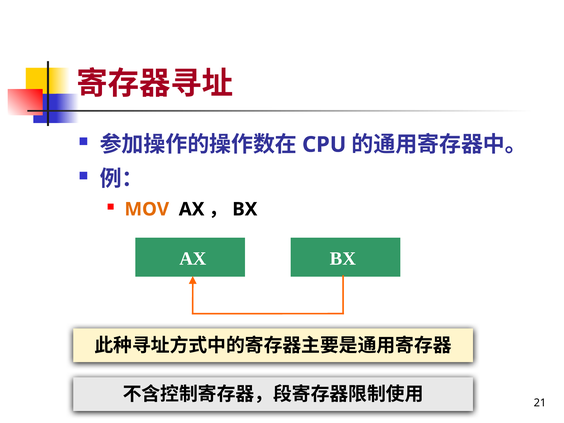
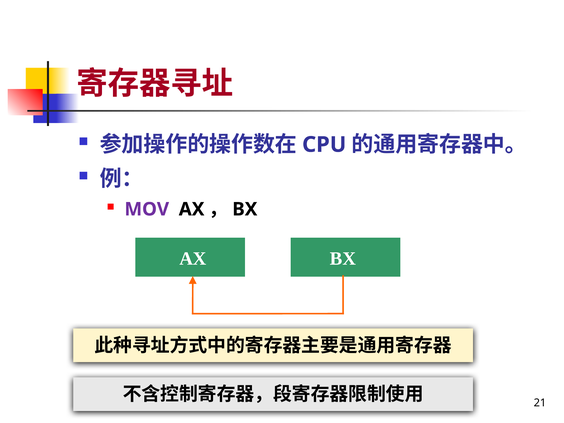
MOV colour: orange -> purple (147, 209)
